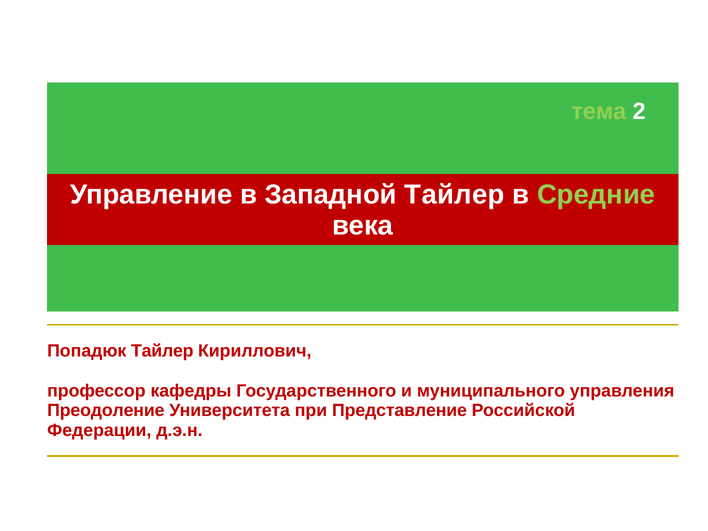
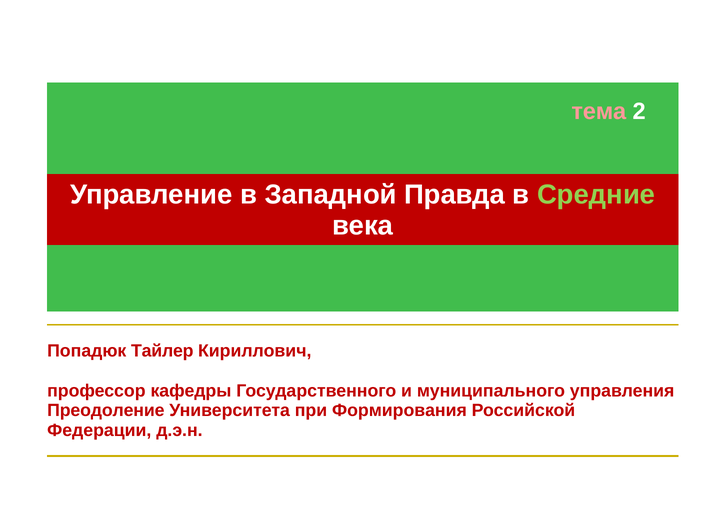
тема colour: light green -> pink (599, 112)
Западной Тайлер: Тайлер -> Правда (455, 195)
Представление: Представление -> Формирования (399, 411)
